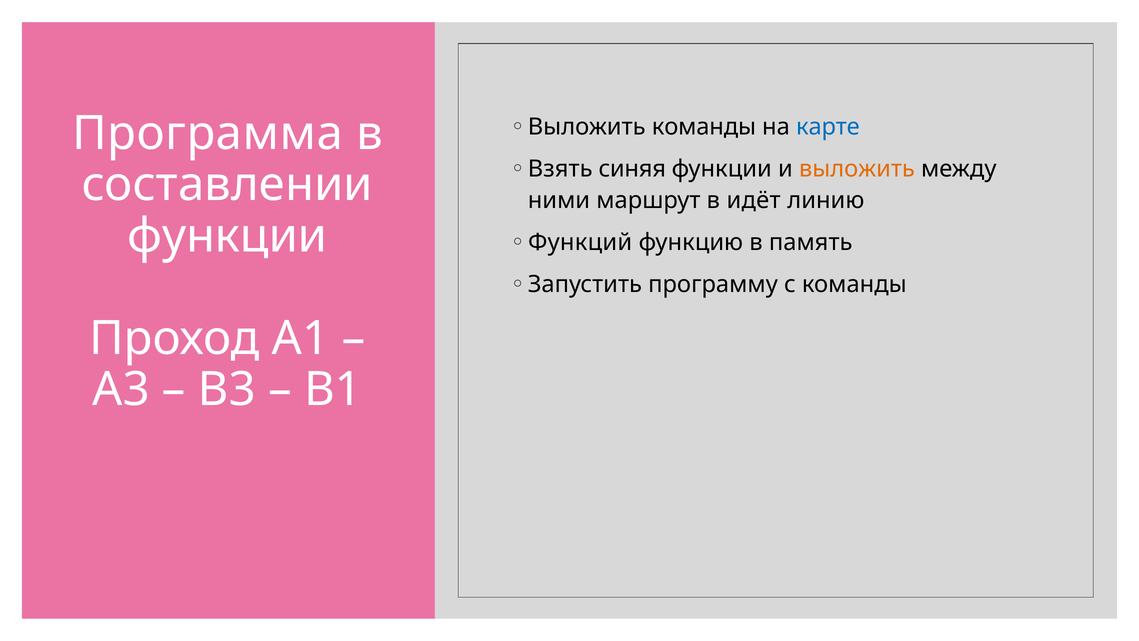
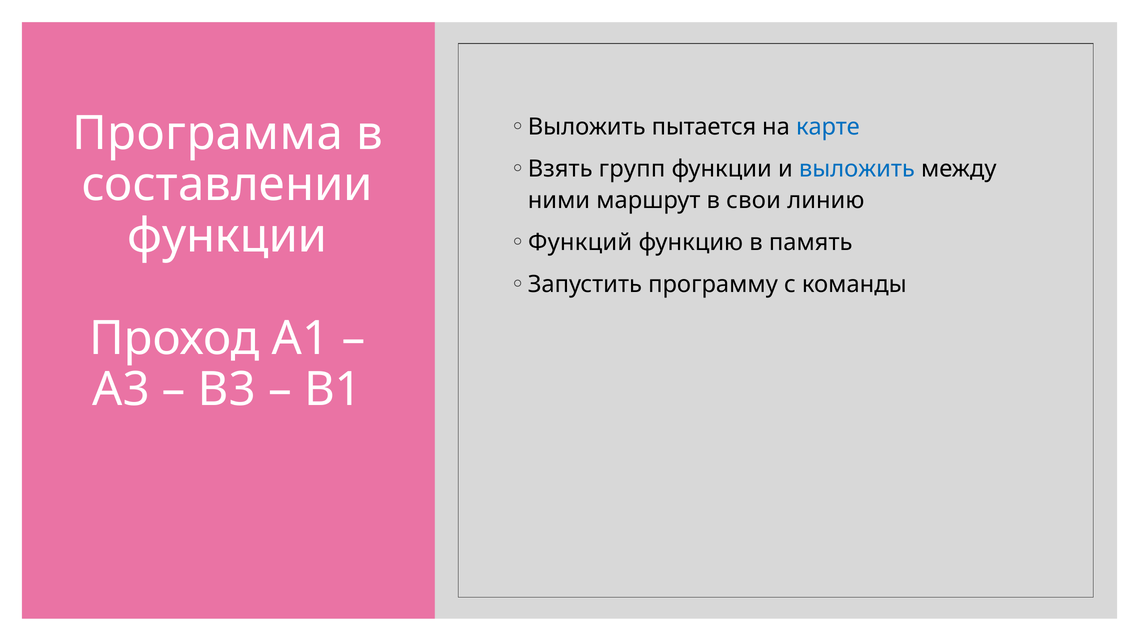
Выложить команды: команды -> пытается (704, 127)
синяя: синяя -> групп (632, 169)
выложить colour: orange -> blue (857, 169)
идёт: идёт -> свои (754, 200)
